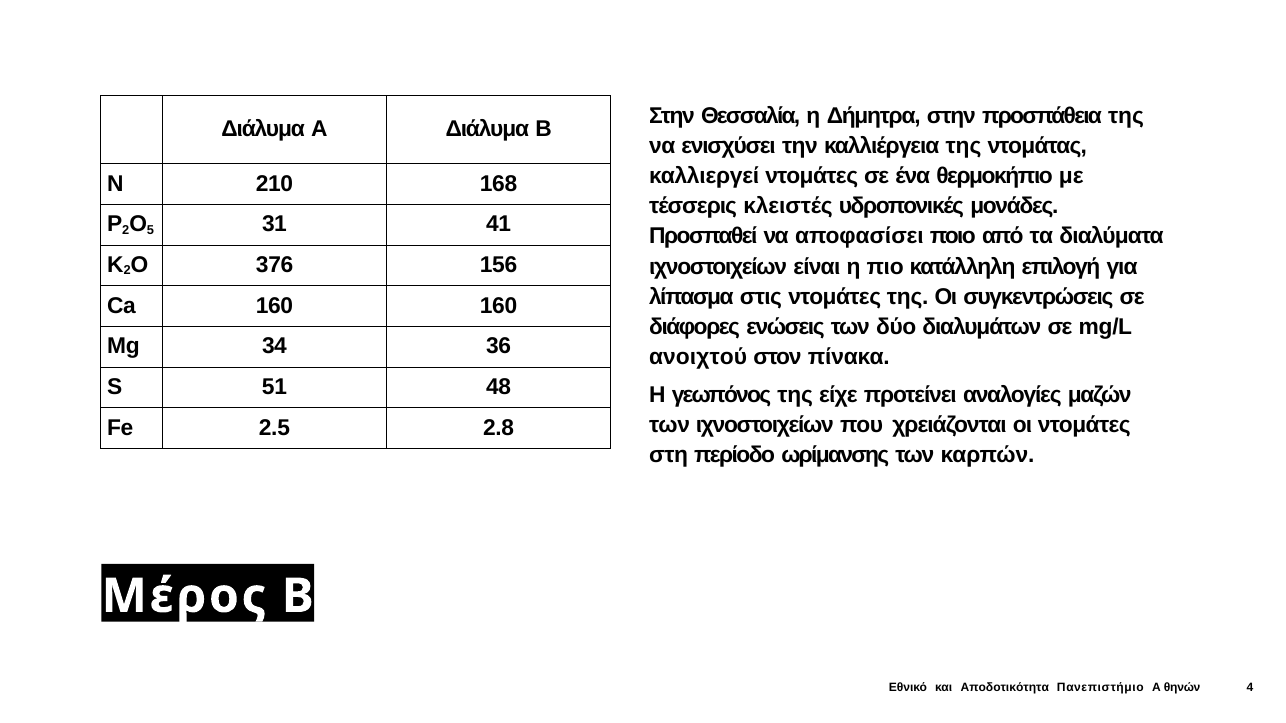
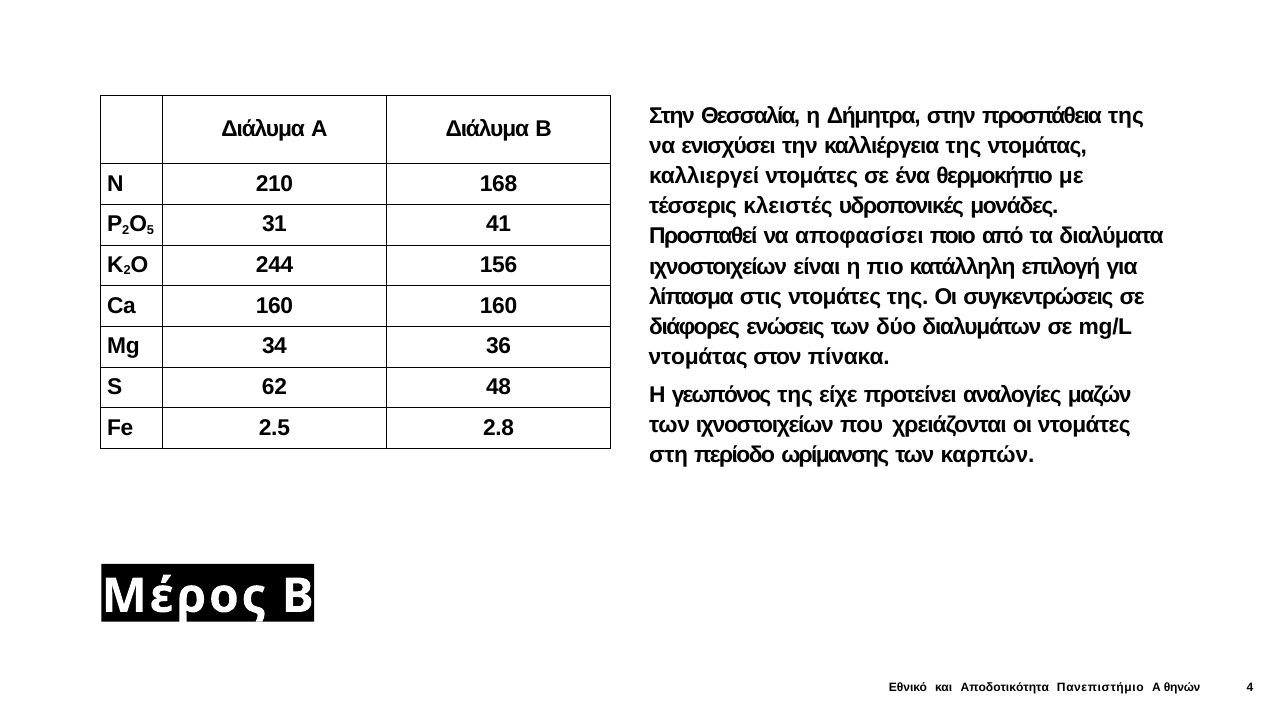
376: 376 -> 244 (275, 265)
ανοιχτού: ανοιχτού -> ντομάτας (698, 357)
51: 51 -> 62 (275, 387)
